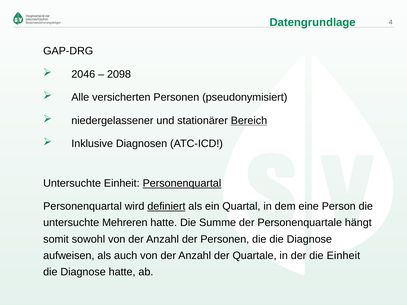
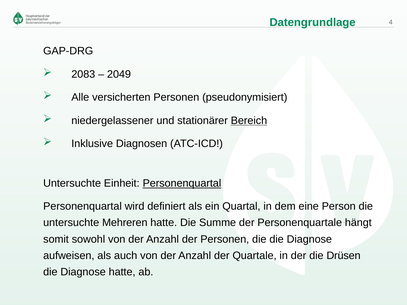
2046: 2046 -> 2083 (83, 74)
2098: 2098 -> 2049 (119, 74)
definiert underline: present -> none (166, 207)
die Einheit: Einheit -> Drüsen (344, 256)
